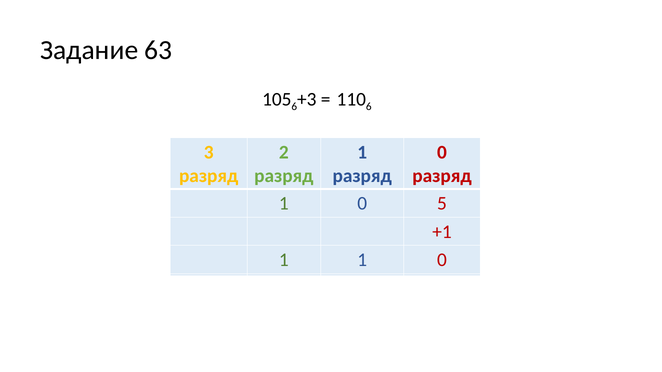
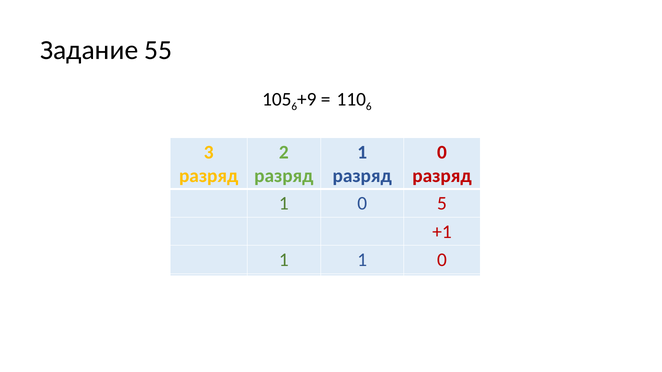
63: 63 -> 55 (158, 50)
+3: +3 -> +9 (307, 99)
